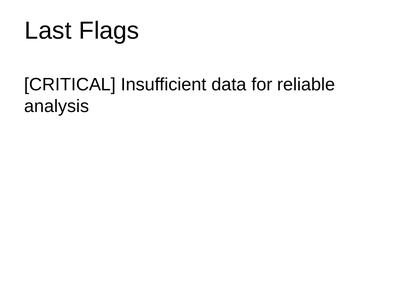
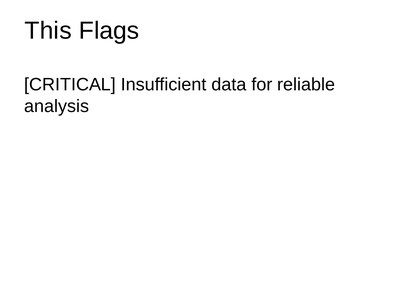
Last: Last -> This (48, 31)
